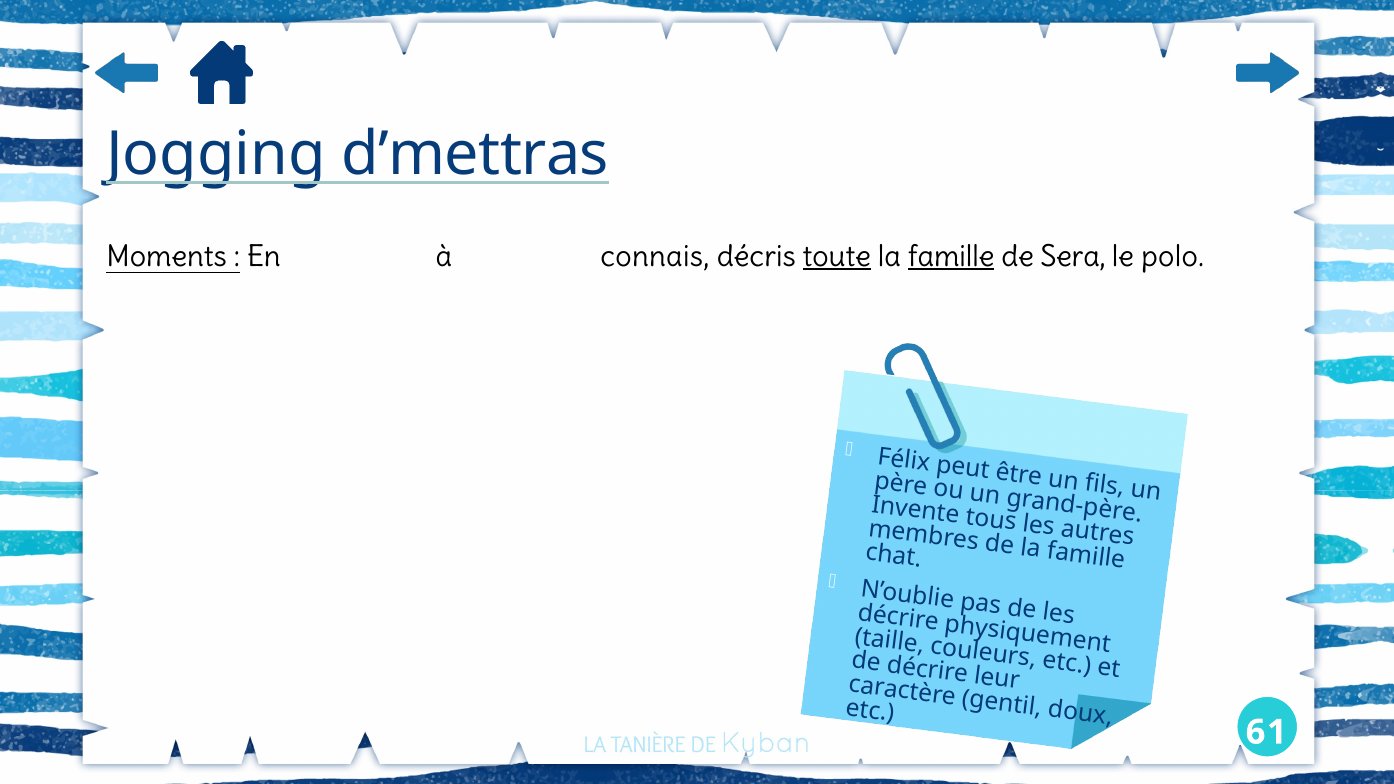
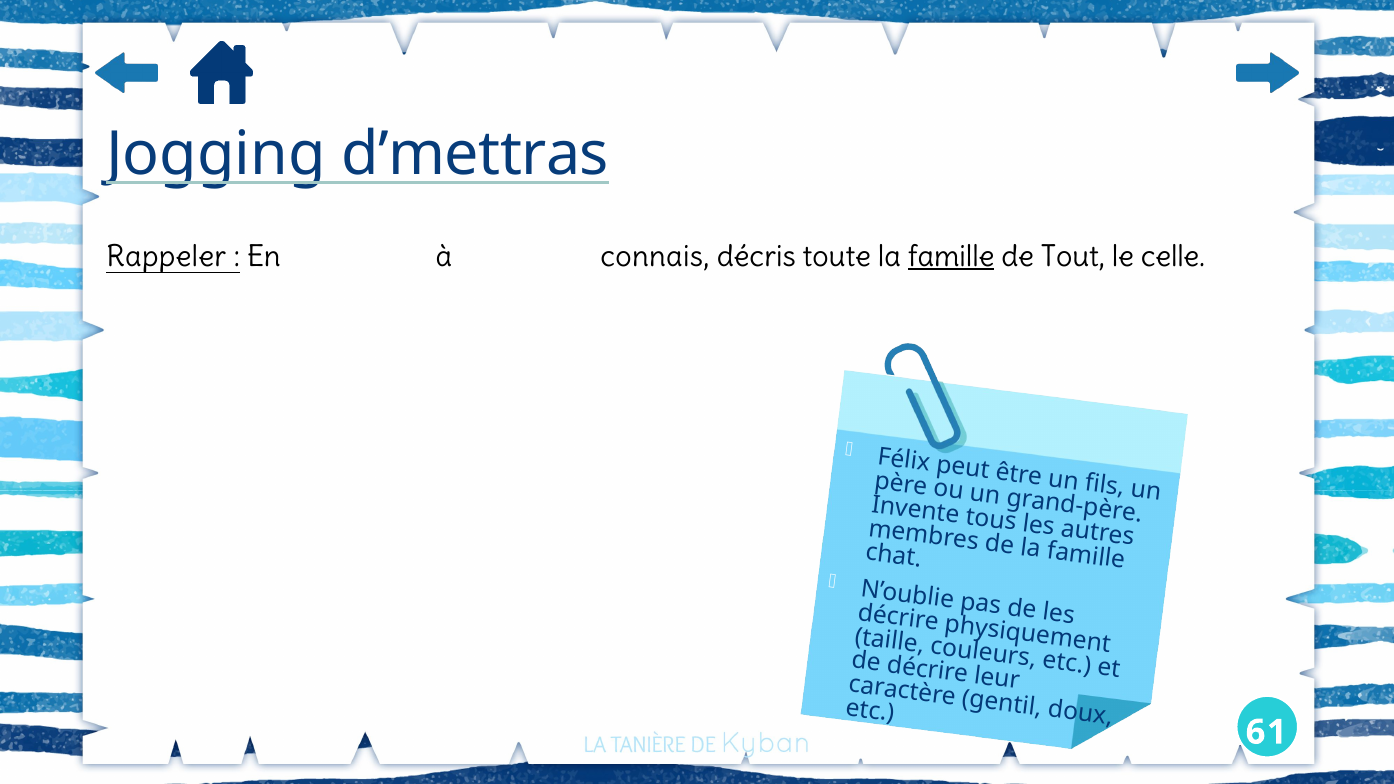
Moments: Moments -> Rappeler (166, 257)
toute underline: present -> none (837, 257)
Sera: Sera -> Tout (1073, 257)
polo: polo -> celle (1173, 257)
